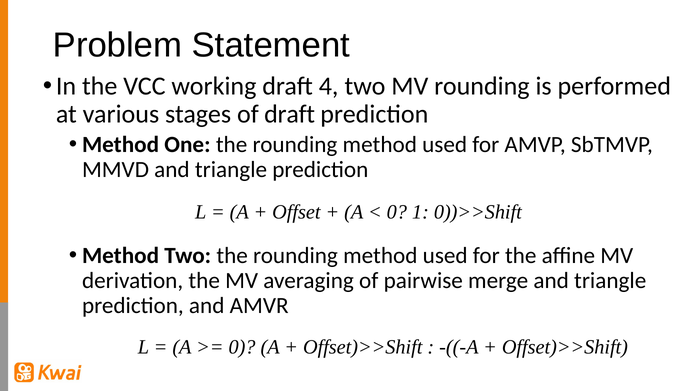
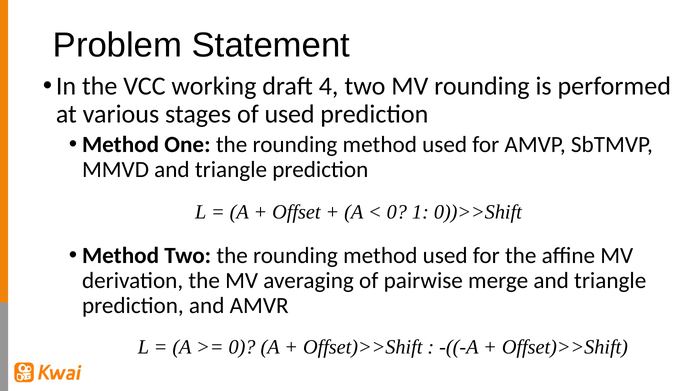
of draft: draft -> used (290, 114)
